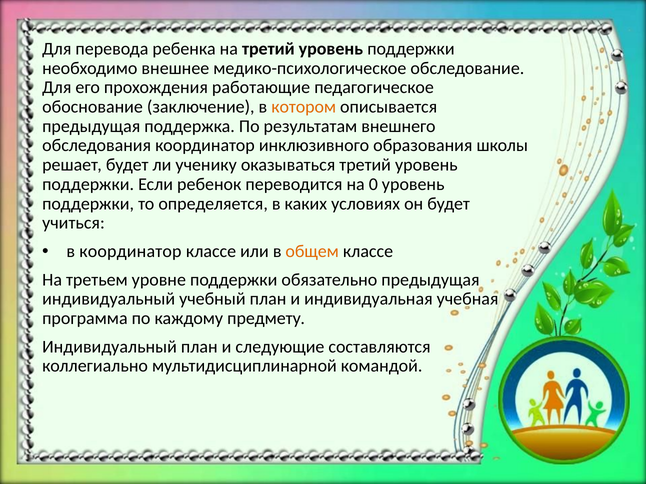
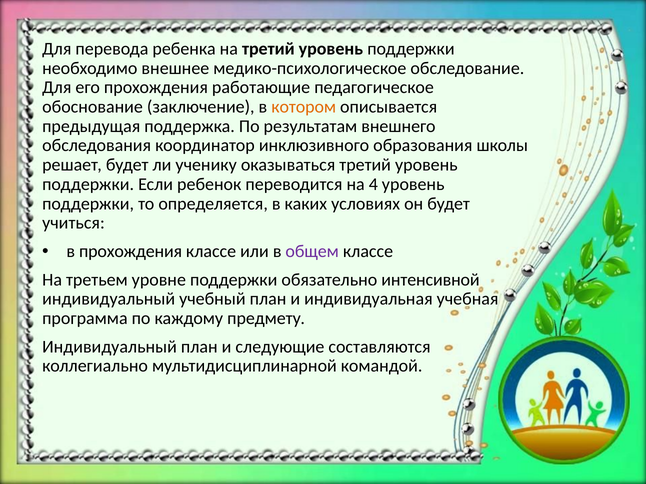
0: 0 -> 4 (373, 184)
в координатор: координатор -> прохождения (131, 252)
общем colour: orange -> purple (312, 252)
обязательно предыдущая: предыдущая -> интенсивной (431, 280)
